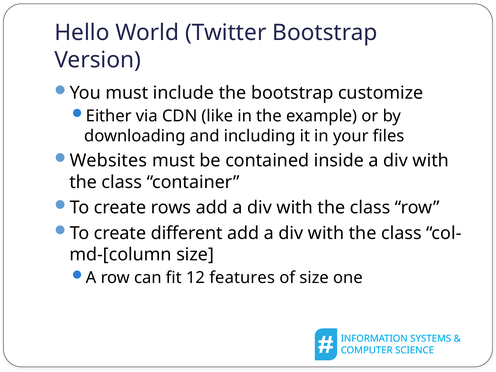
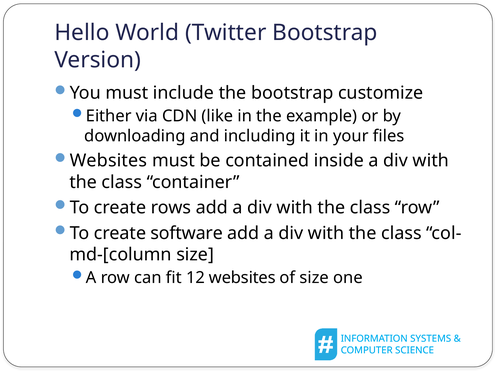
different: different -> software (187, 233)
12 features: features -> websites (242, 278)
